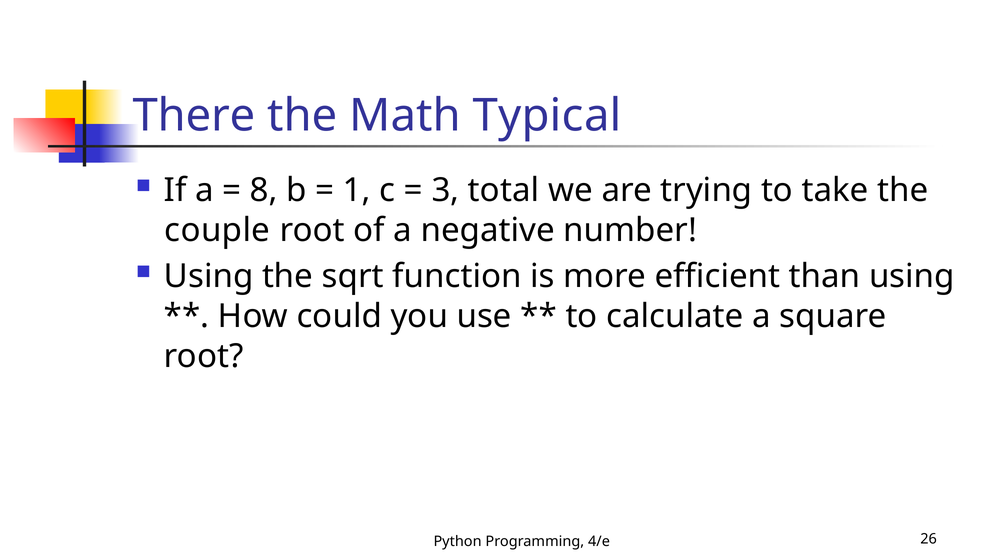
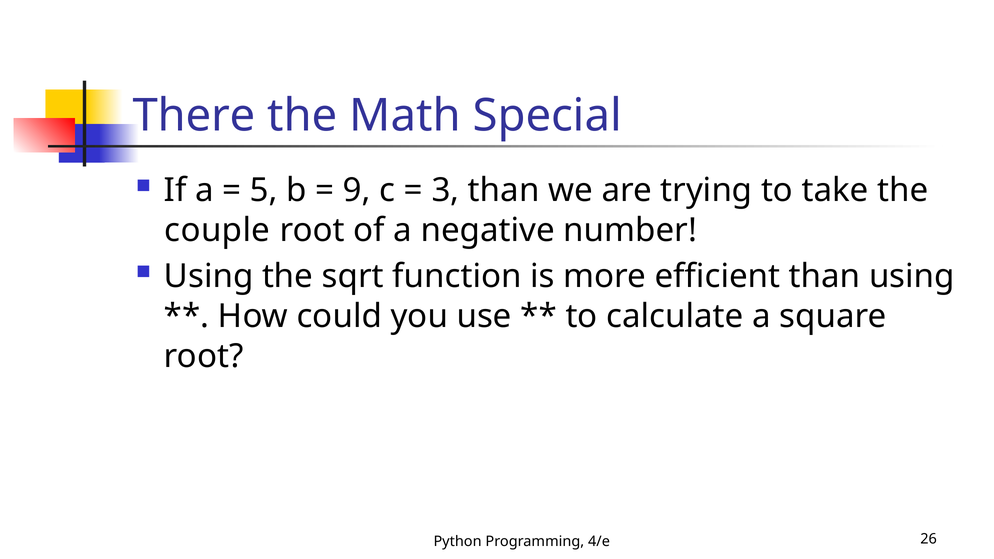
Typical: Typical -> Special (547, 116)
8: 8 -> 5 (264, 190)
1: 1 -> 9 (357, 190)
3 total: total -> than (504, 190)
